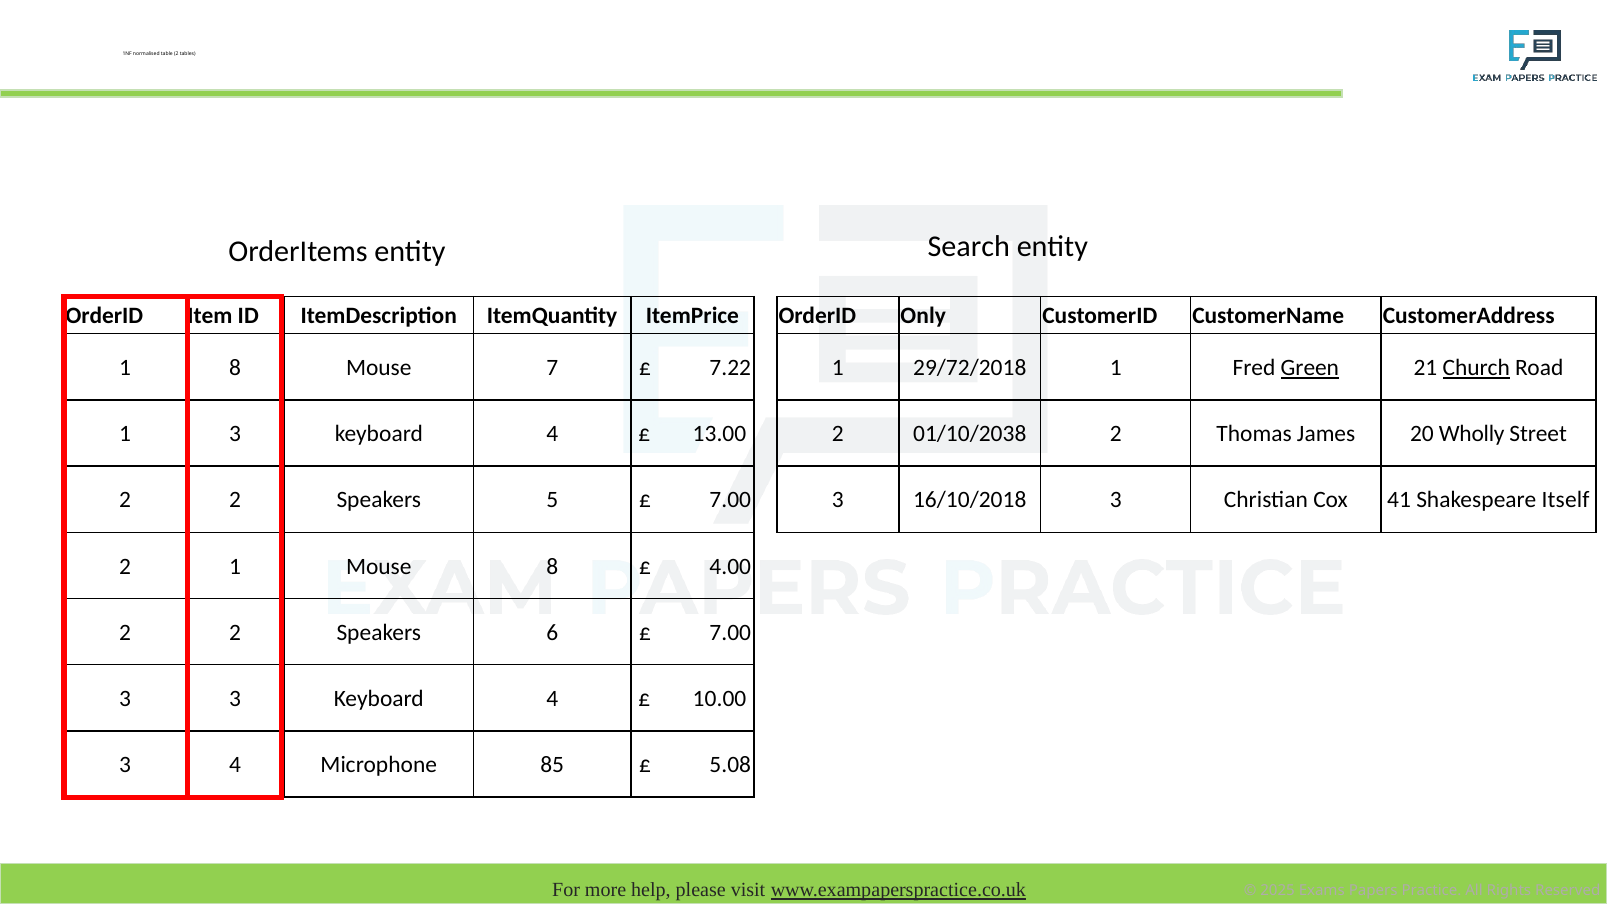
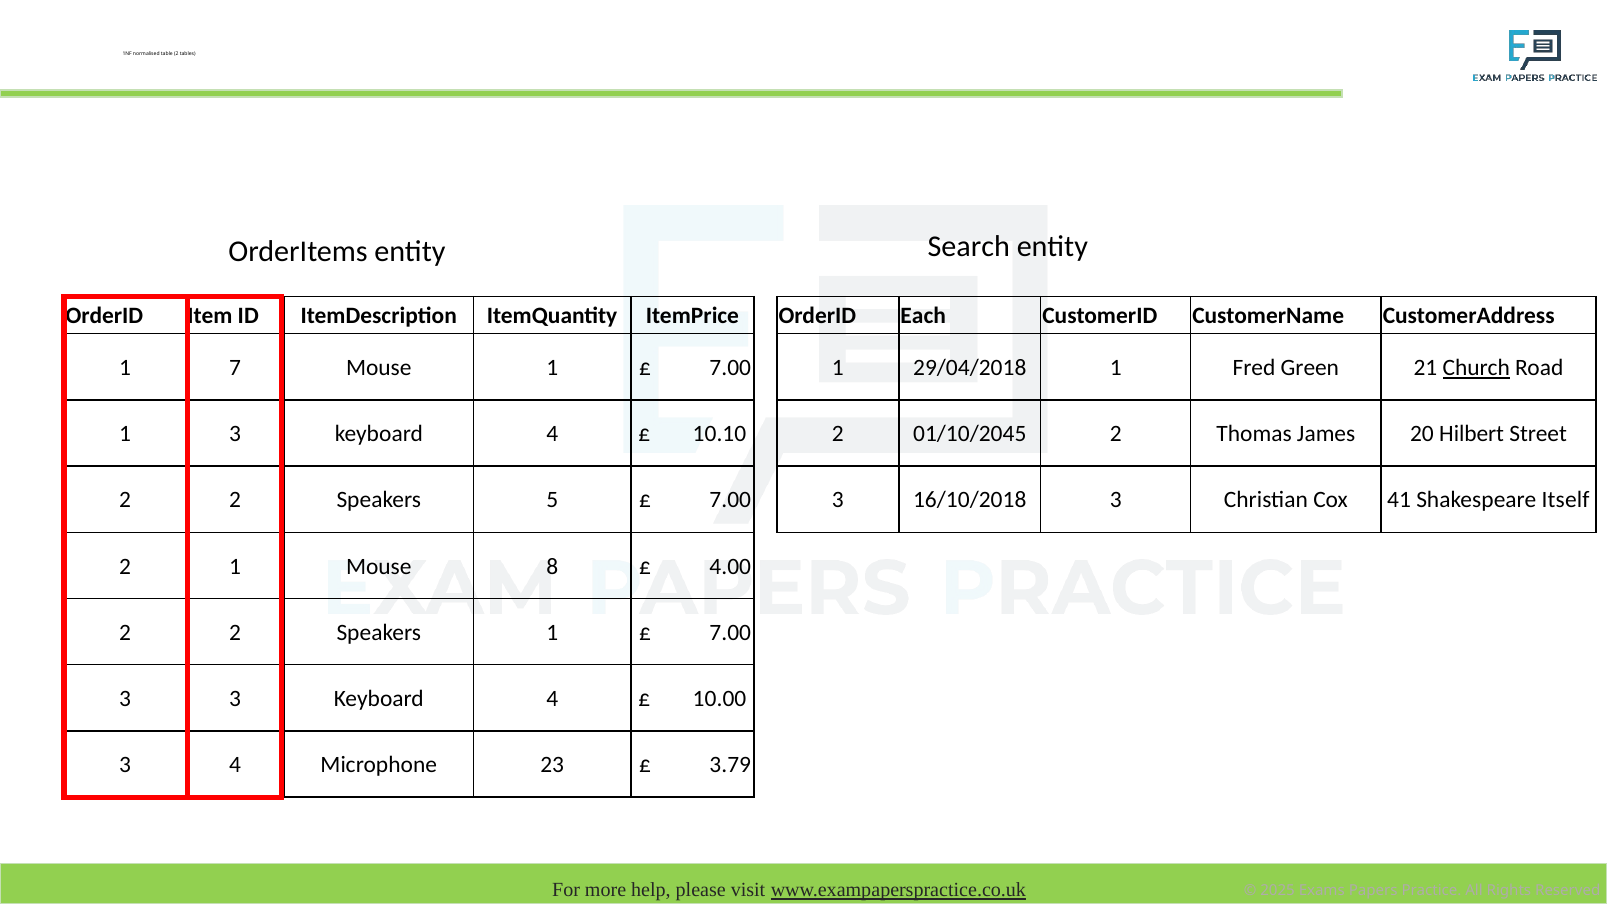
Only: Only -> Each (923, 316)
1 8: 8 -> 7 (235, 368)
Mouse 7: 7 -> 1 (552, 368)
7.22: 7.22 -> 7.00 (730, 368)
29/72/2018: 29/72/2018 -> 29/04/2018 (970, 368)
Green underline: present -> none (1310, 368)
13.00: 13.00 -> 10.10 (719, 434)
01/10/2038: 01/10/2038 -> 01/10/2045 (970, 434)
Wholly: Wholly -> Hilbert (1472, 434)
Speakers 6: 6 -> 1 (552, 633)
85: 85 -> 23 (552, 765)
5.08: 5.08 -> 3.79 (730, 765)
